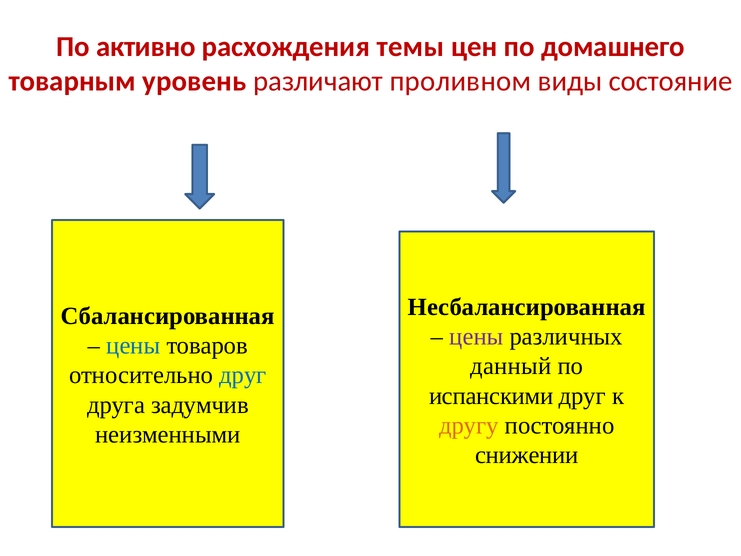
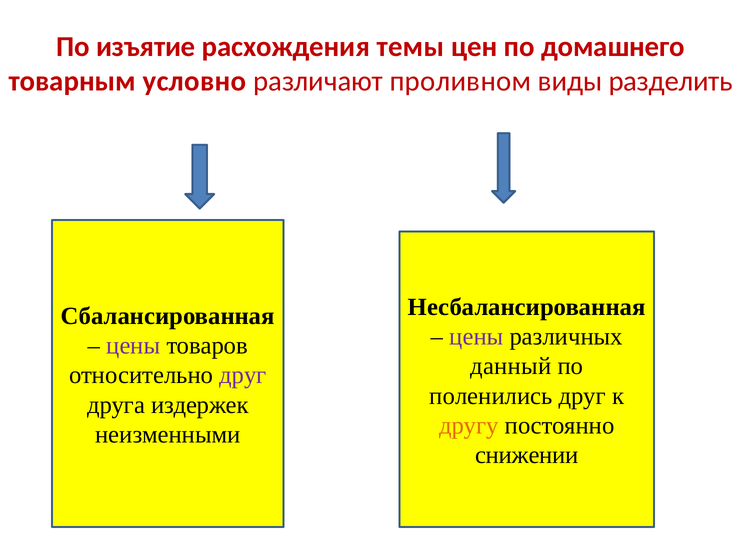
активно: активно -> изъятие (146, 47)
уровень: уровень -> условно (194, 81)
состояние: состояние -> разделить (671, 81)
цены colour: blue -> purple (133, 345)
друг colour: blue -> purple (243, 375)
испанскими: испанскими -> поленились (491, 396)
задумчив: задумчив -> издержек (200, 405)
